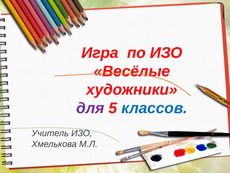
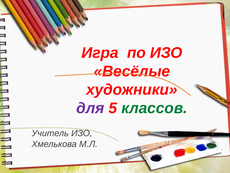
классов colour: blue -> green (154, 108)
